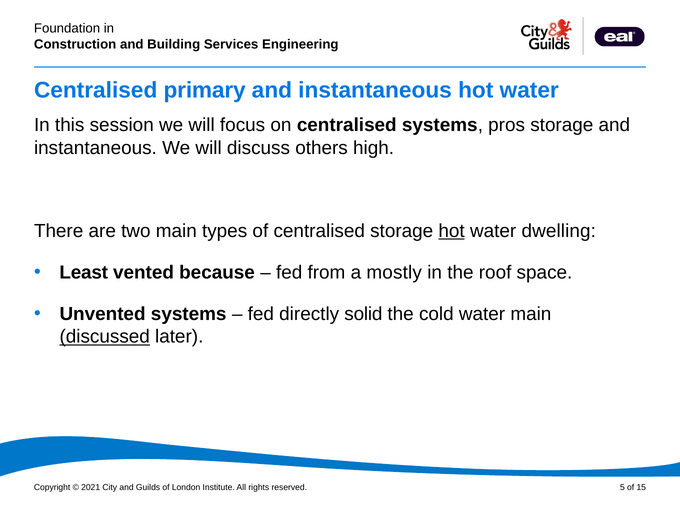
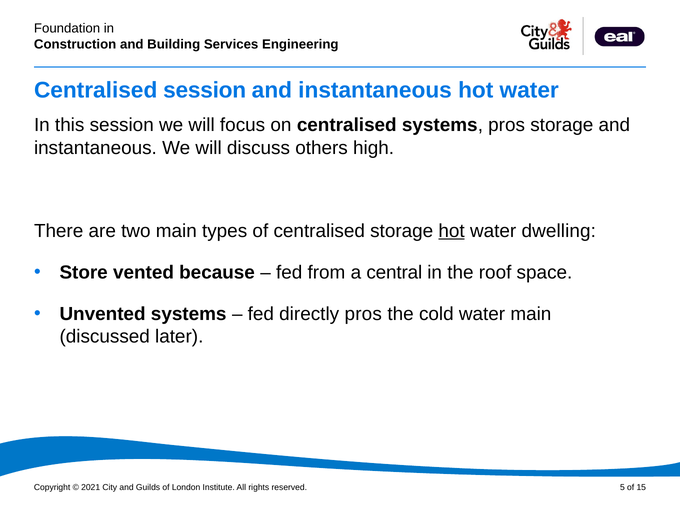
Centralised primary: primary -> session (205, 90)
Least: Least -> Store (84, 273)
mostly: mostly -> central (394, 273)
directly solid: solid -> pros (363, 314)
discussed underline: present -> none (105, 337)
